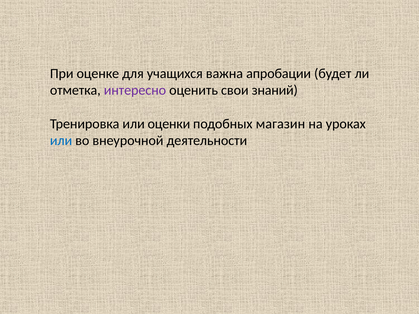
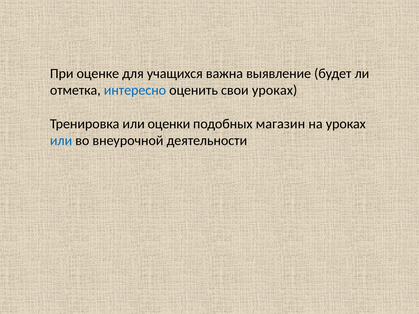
апробации: апробации -> выявление (279, 74)
интересно colour: purple -> blue (135, 90)
свои знаний: знаний -> уроках (275, 90)
